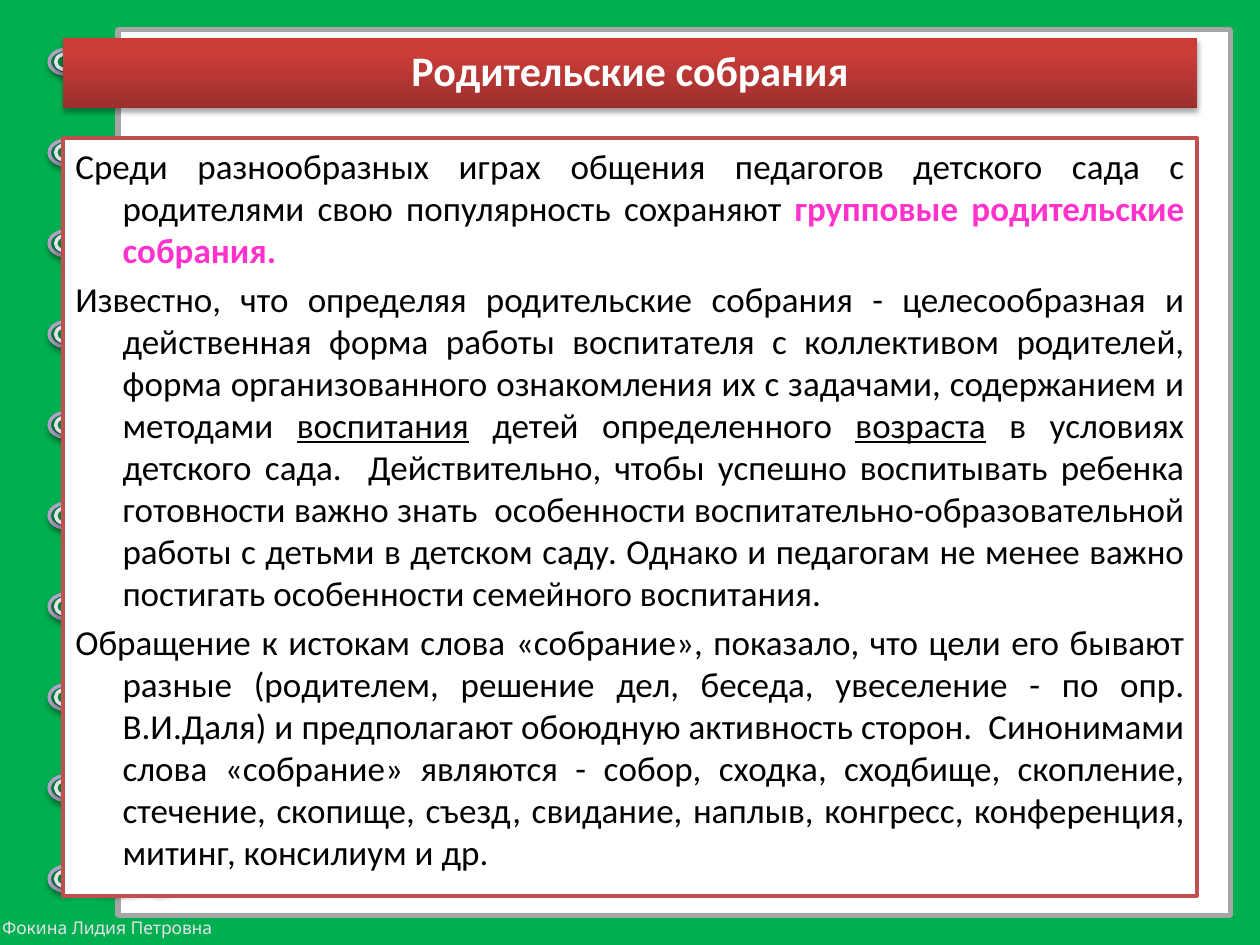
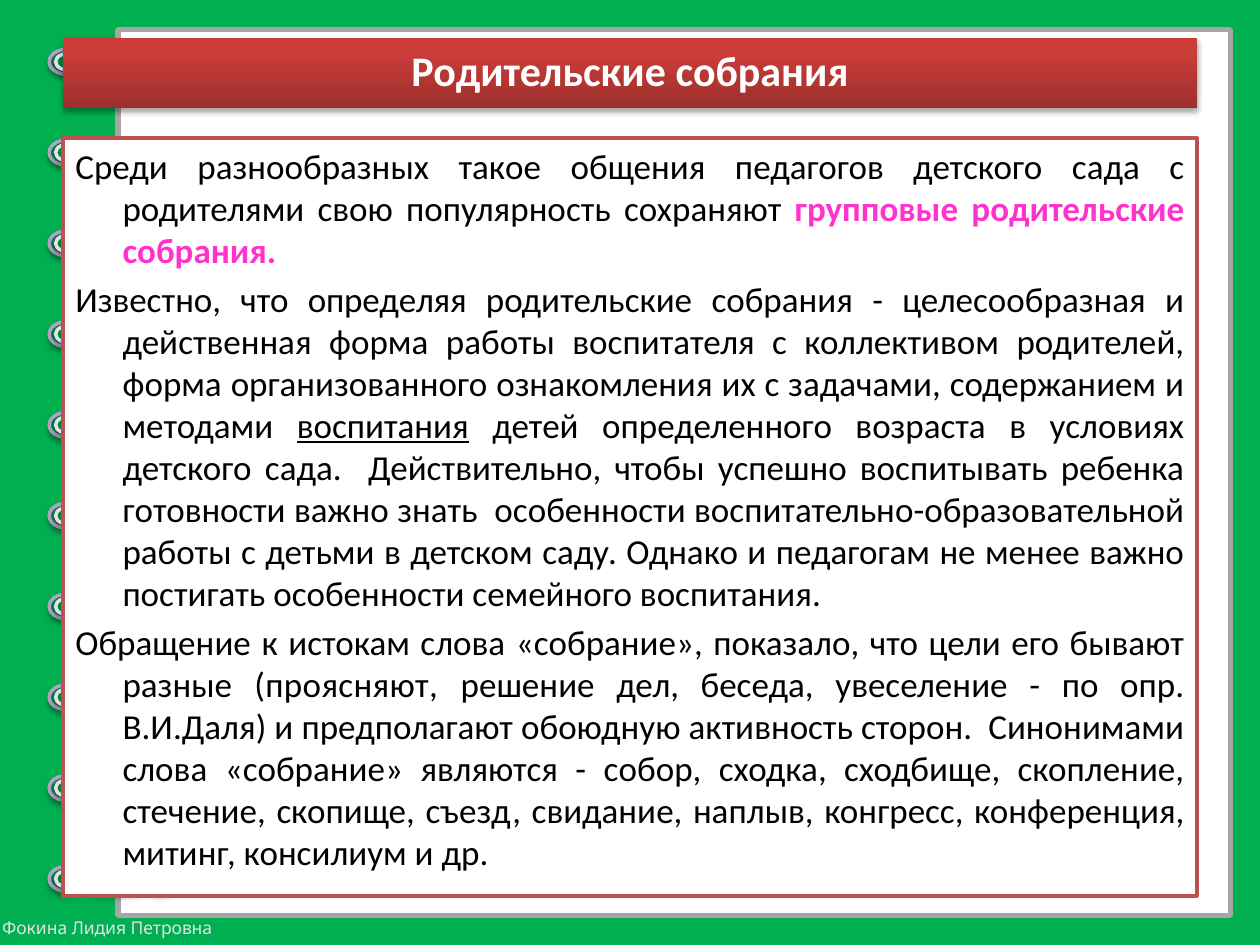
играх: играх -> такое (500, 167)
возраста underline: present -> none (921, 427)
родителем: родителем -> проясняют (346, 686)
